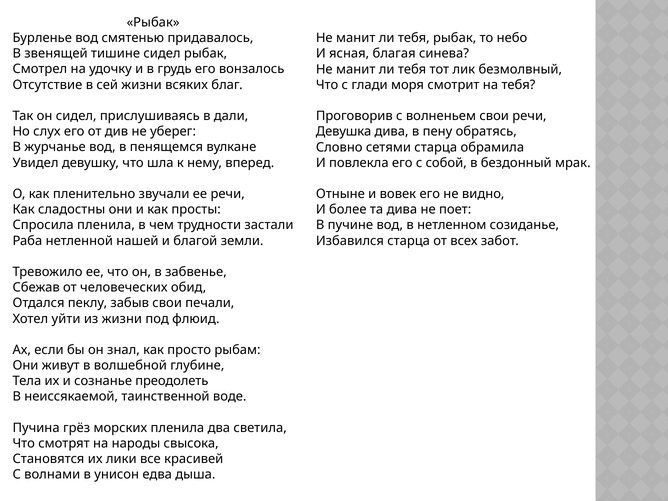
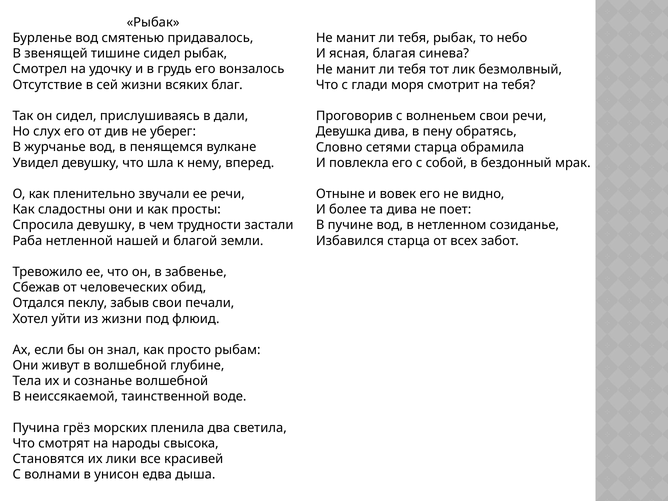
Спросила пленила: пленила -> девушку (106, 225)
сознанье преодолеть: преодолеть -> волшебной (172, 381)
